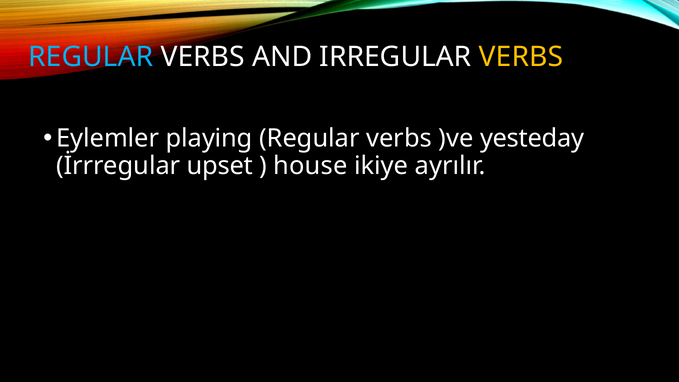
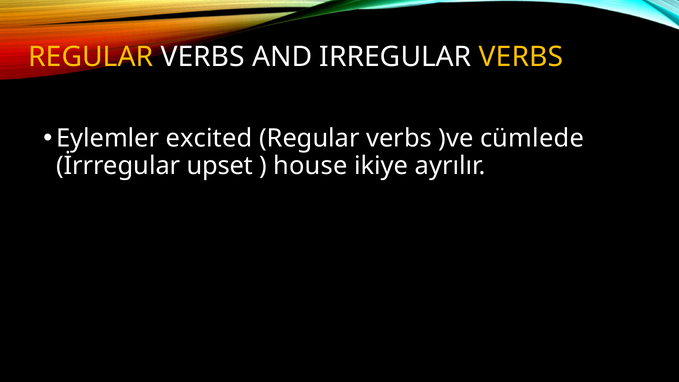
REGULAR colour: light blue -> yellow (91, 57)
playing: playing -> excited (209, 138)
yesteday: yesteday -> cümlede (532, 138)
